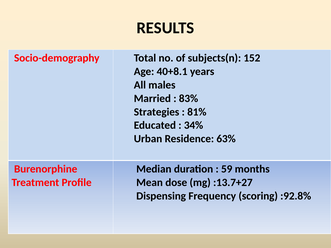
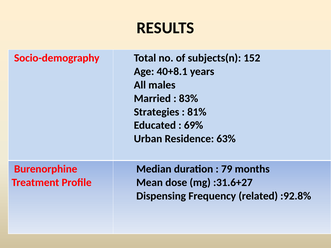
34%: 34% -> 69% (194, 125)
59: 59 -> 79 (227, 169)
:13.7+27: :13.7+27 -> :31.6+27 (233, 183)
scoring: scoring -> related (258, 196)
